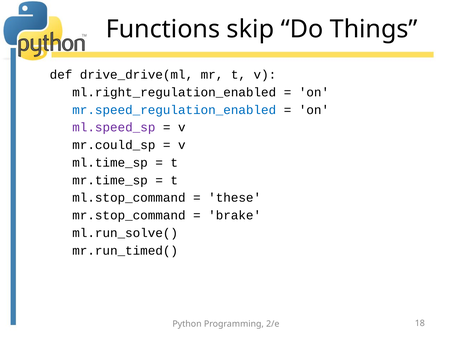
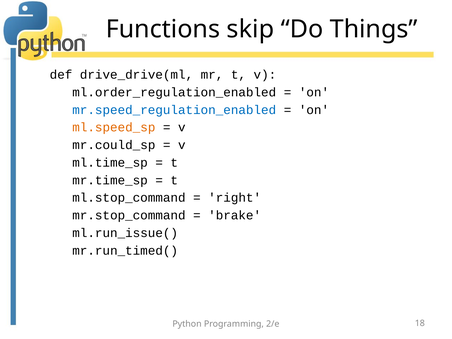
ml.right_regulation_enabled: ml.right_regulation_enabled -> ml.order_regulation_enabled (174, 92)
ml.speed_sp colour: purple -> orange (114, 127)
these: these -> right (235, 198)
ml.run_solve(: ml.run_solve( -> ml.run_issue( (125, 233)
